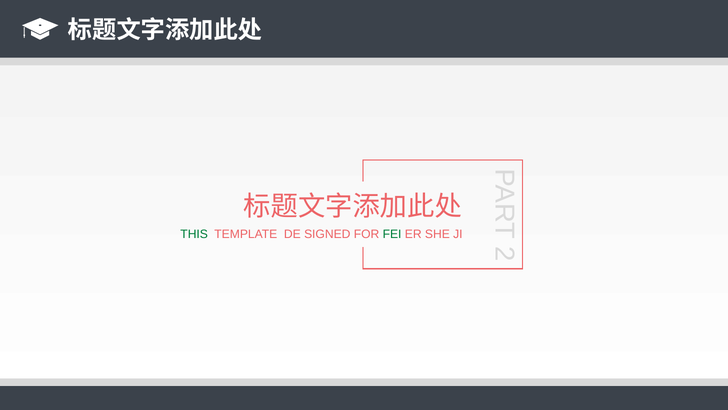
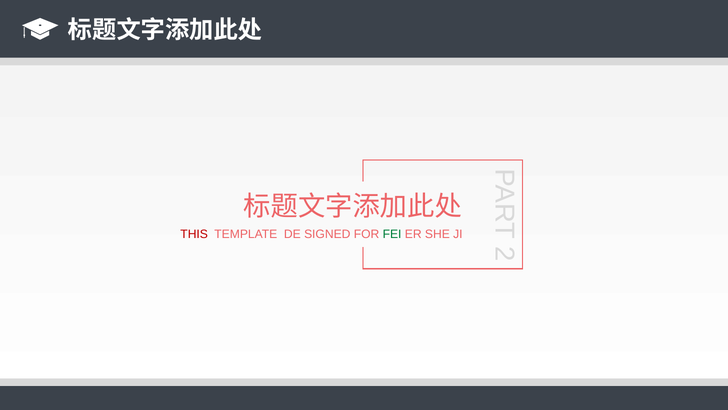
THIS colour: green -> red (194, 234)
